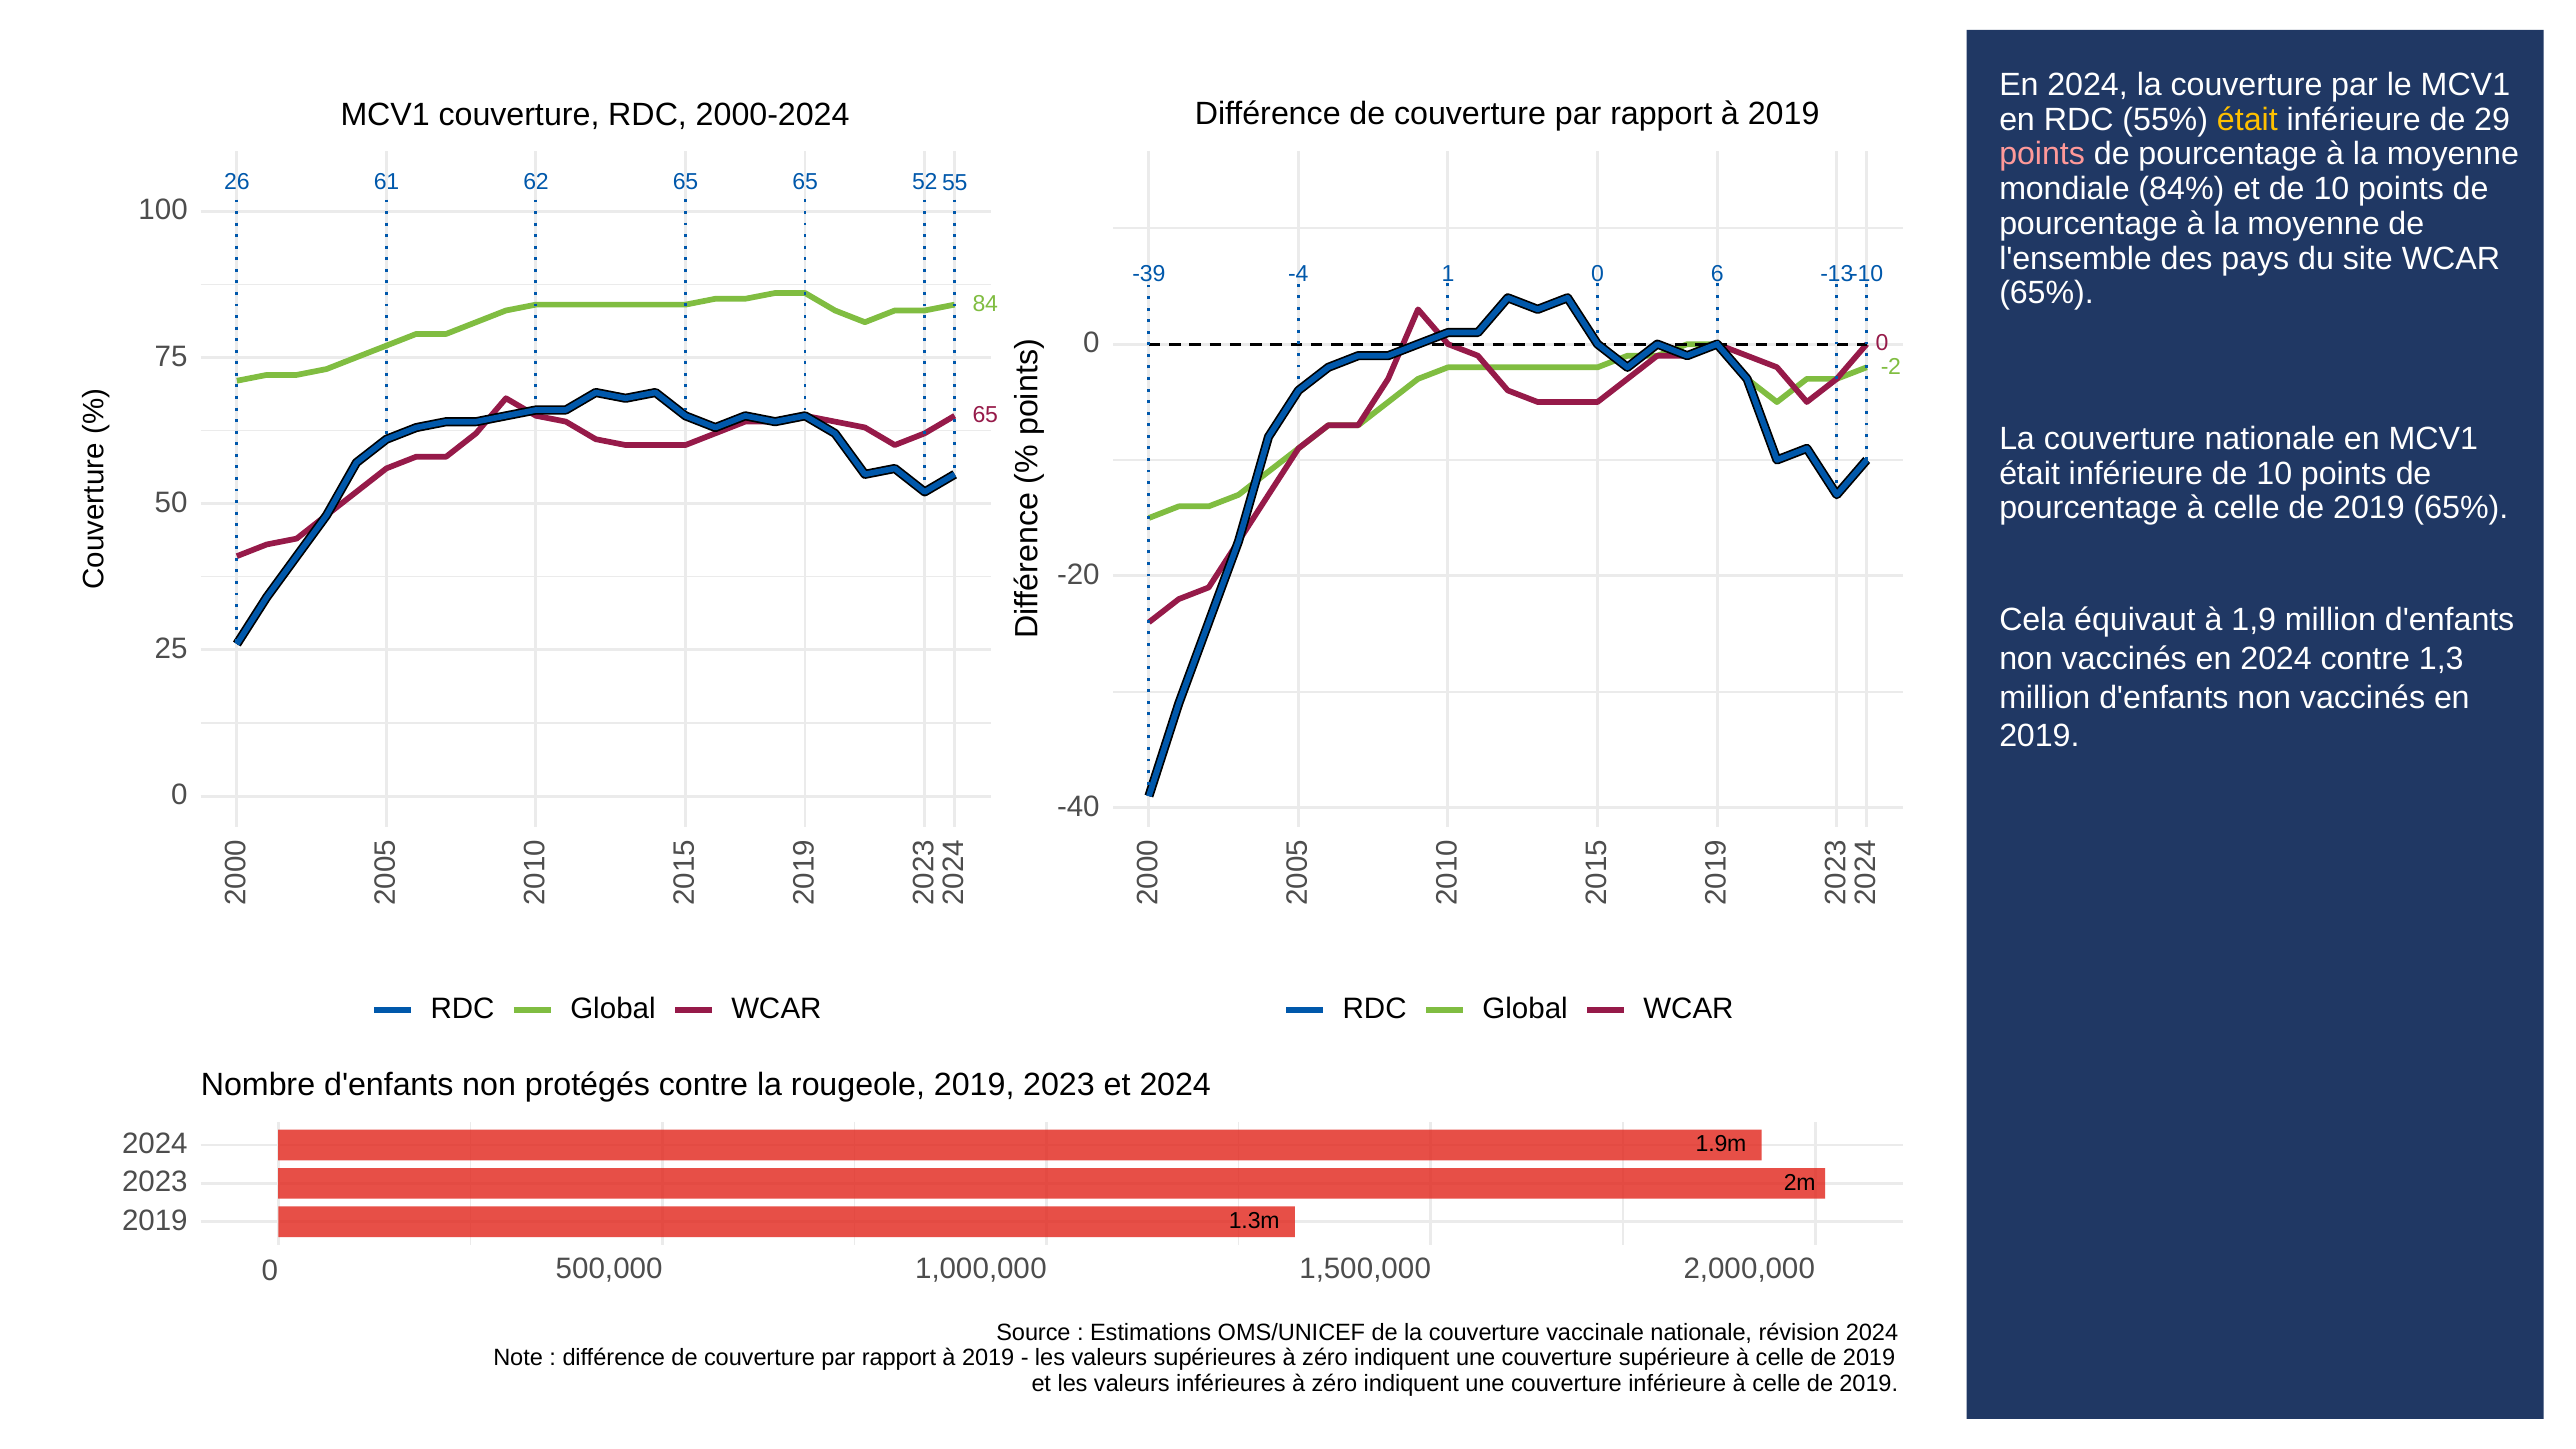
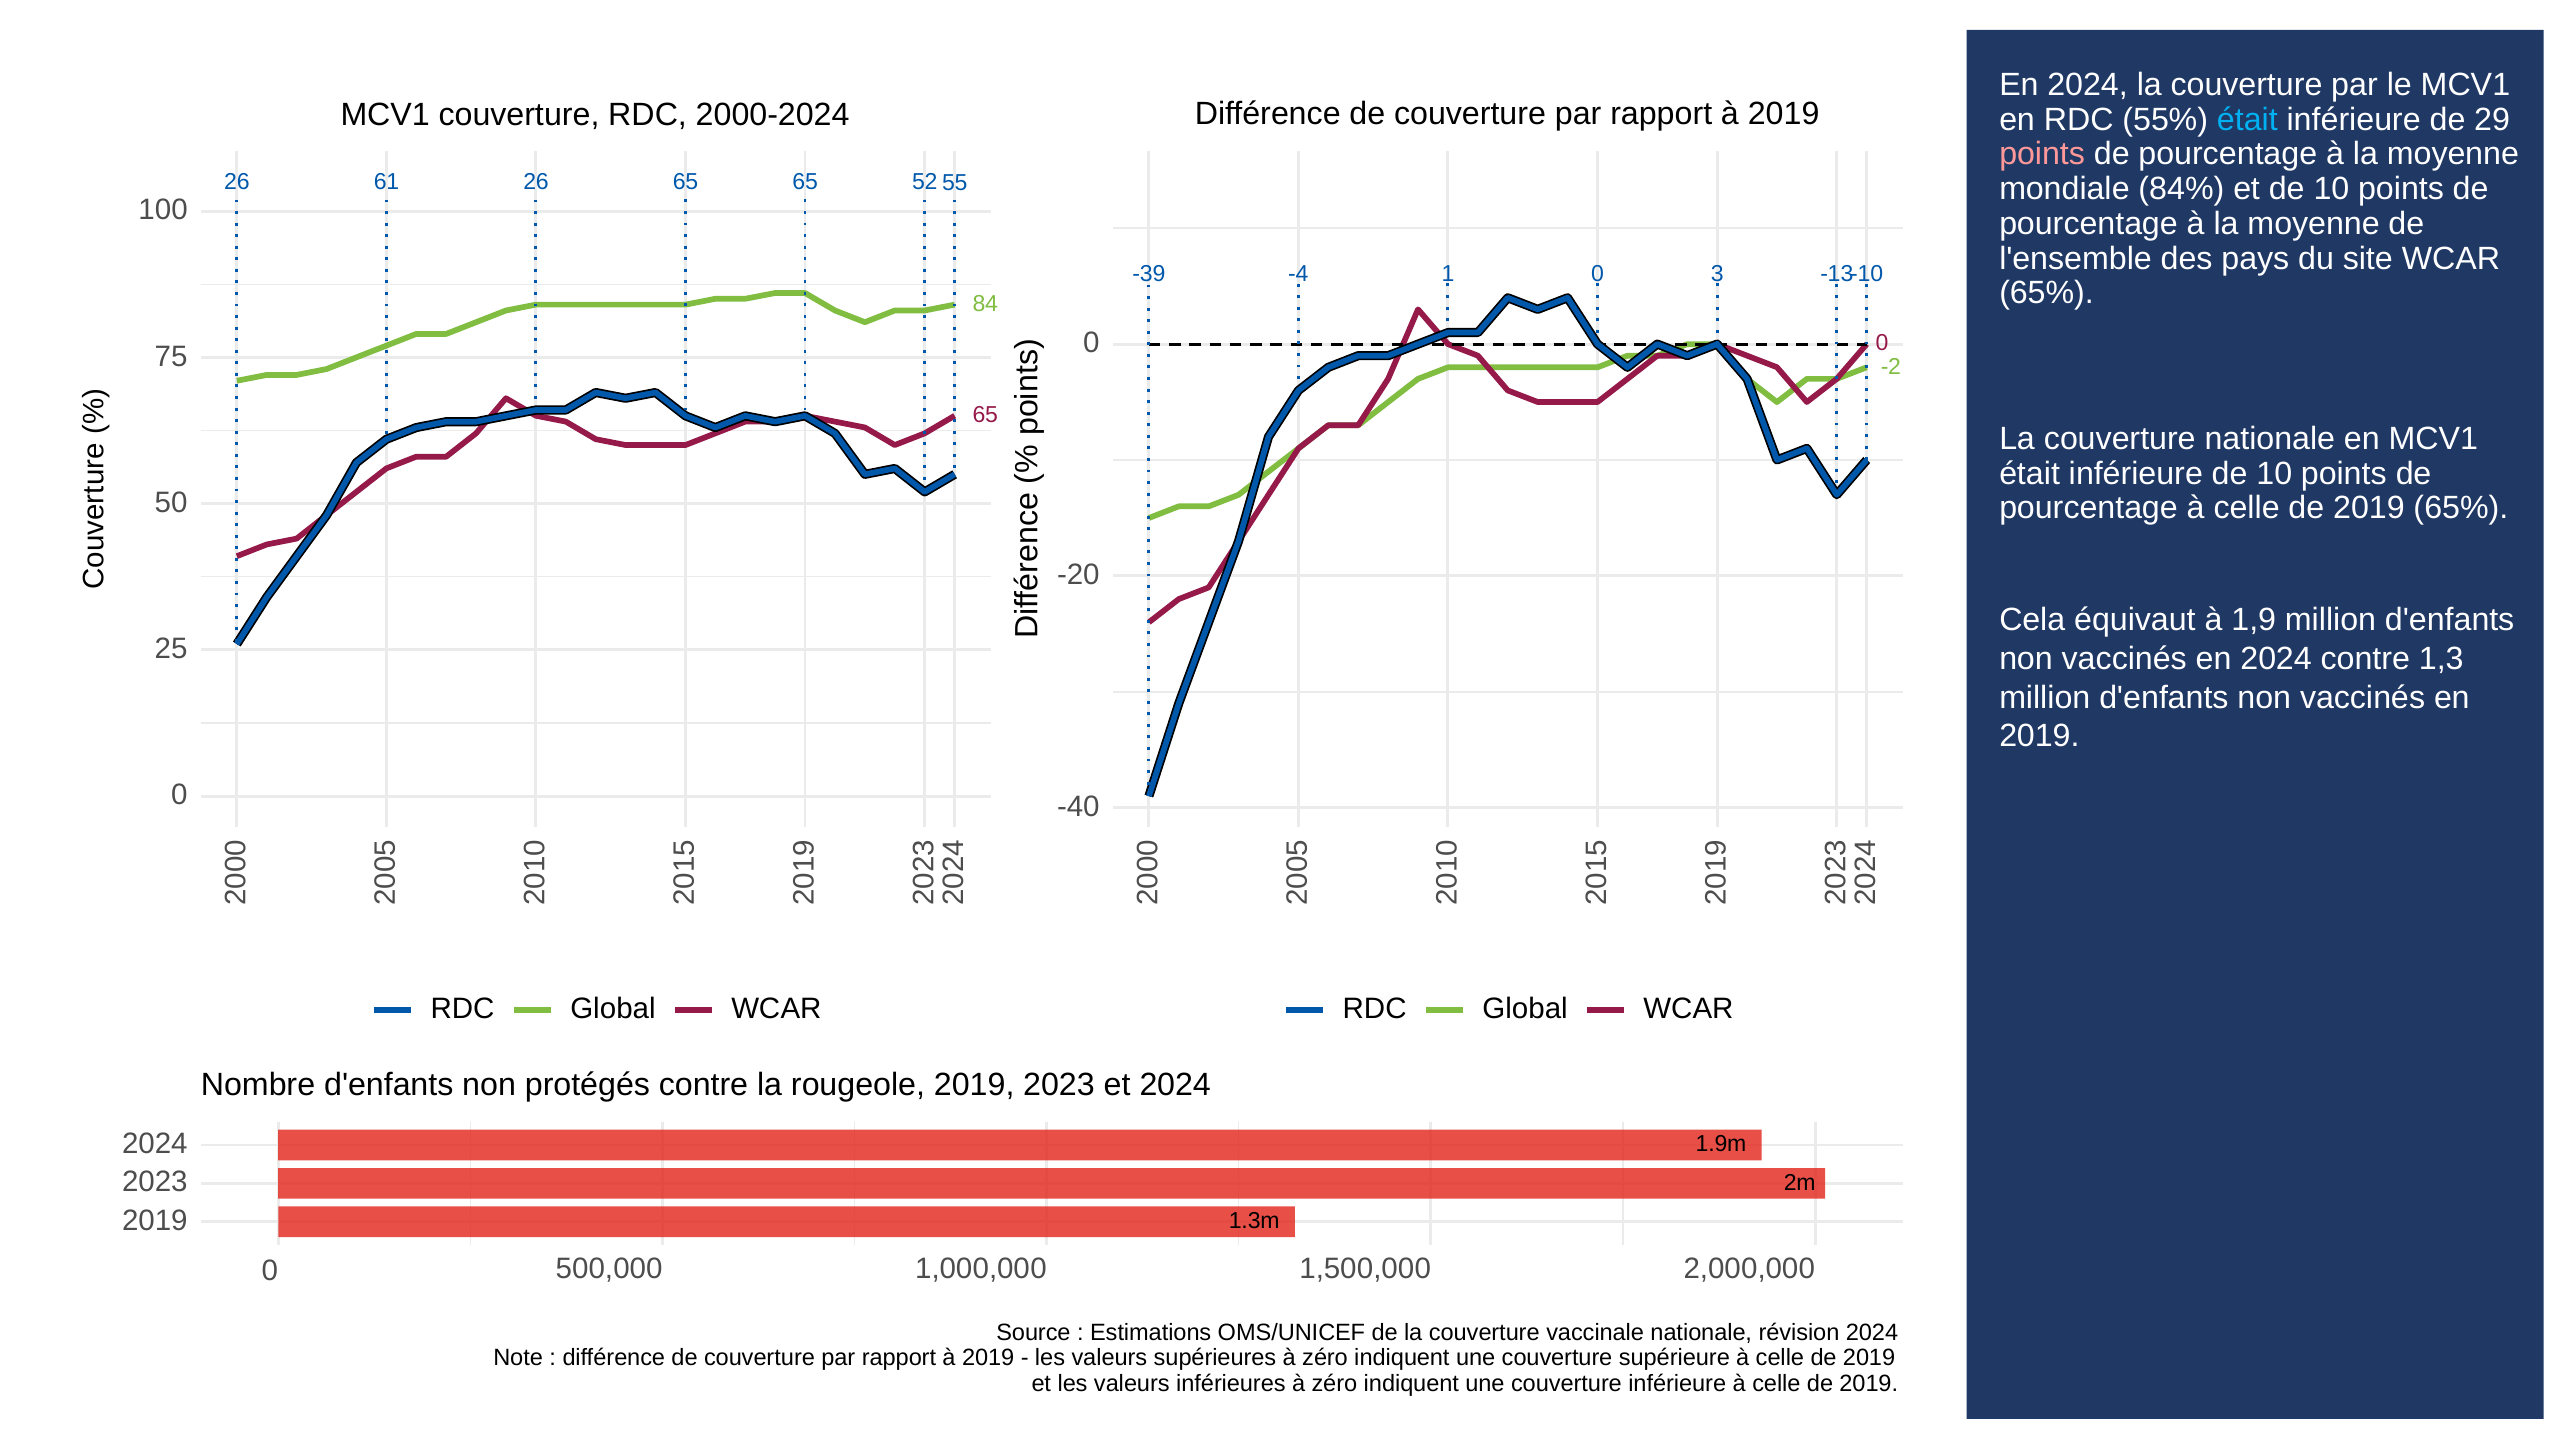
était colour: yellow -> light blue (2247, 119)
61 62: 62 -> 26 (536, 182)
0 6: 6 -> 3 (1717, 274)
